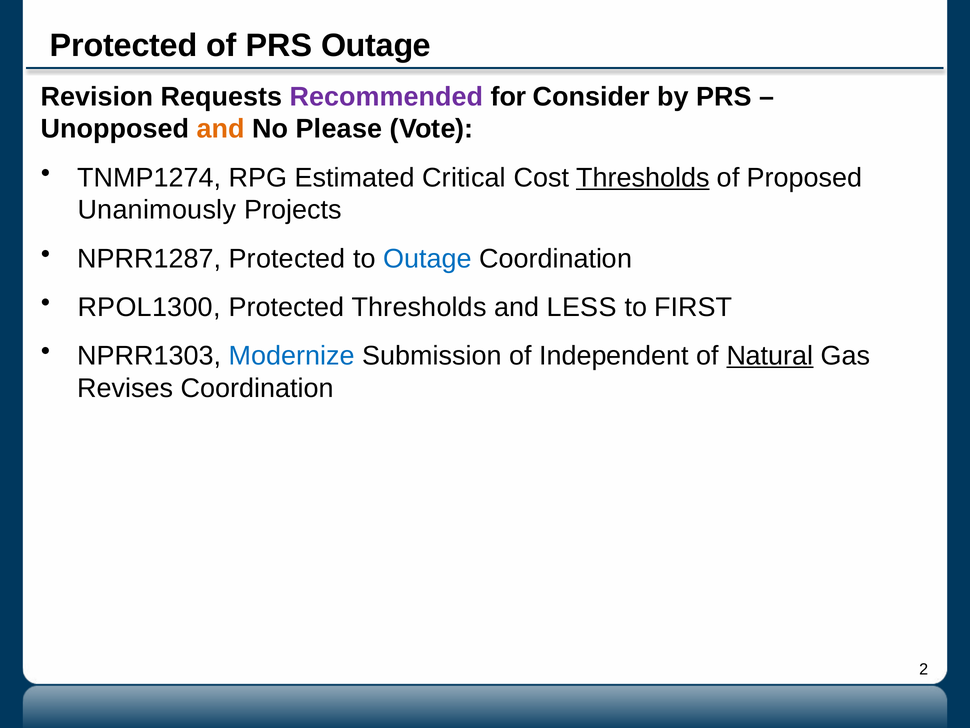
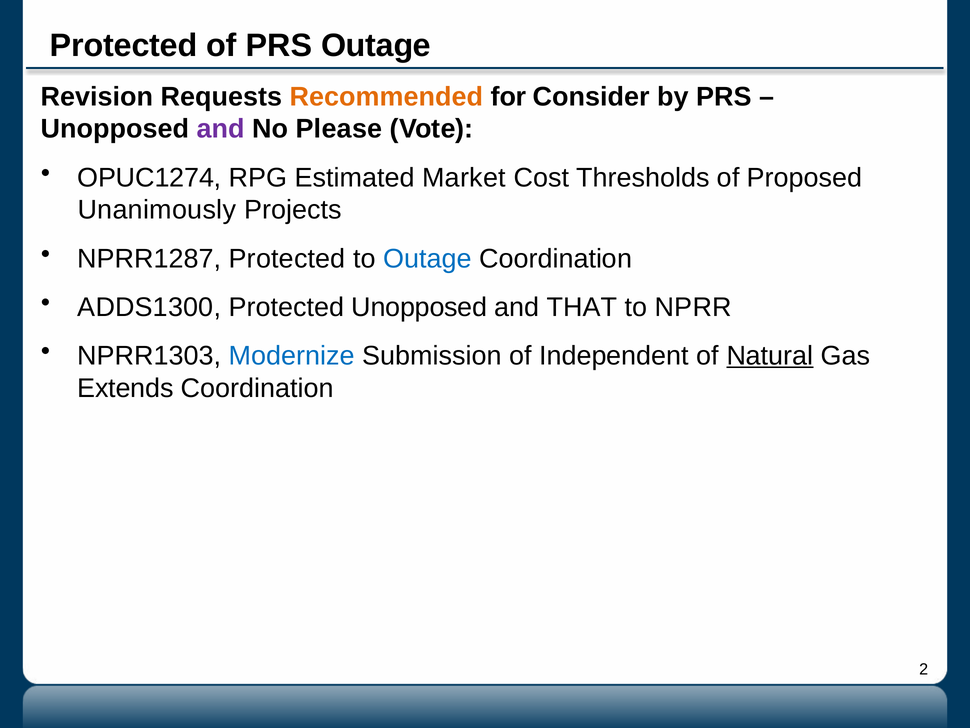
Recommended colour: purple -> orange (386, 97)
and colour: orange -> purple (221, 129)
TNMP1274: TNMP1274 -> OPUC1274 (149, 178)
Critical: Critical -> Market (464, 178)
Thresholds underline: present -> none (643, 178)
RPOL1300: RPOL1300 -> ADDS1300 (149, 307)
Protected Thresholds: Thresholds -> Unopposed (419, 307)
LESS: LESS -> THAT (582, 307)
FIRST: FIRST -> NPRR (693, 307)
Revises: Revises -> Extends (125, 388)
